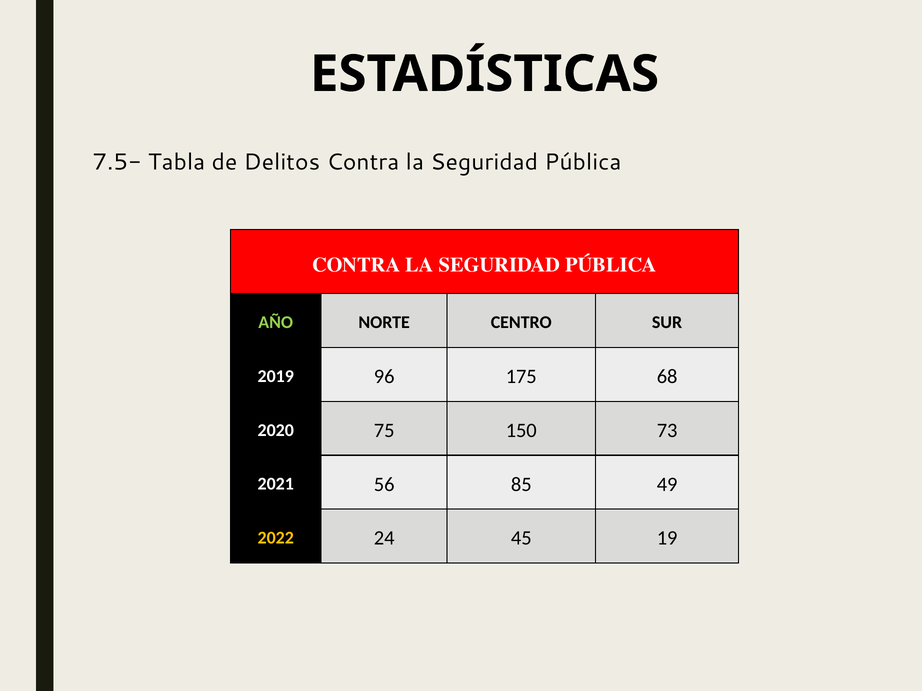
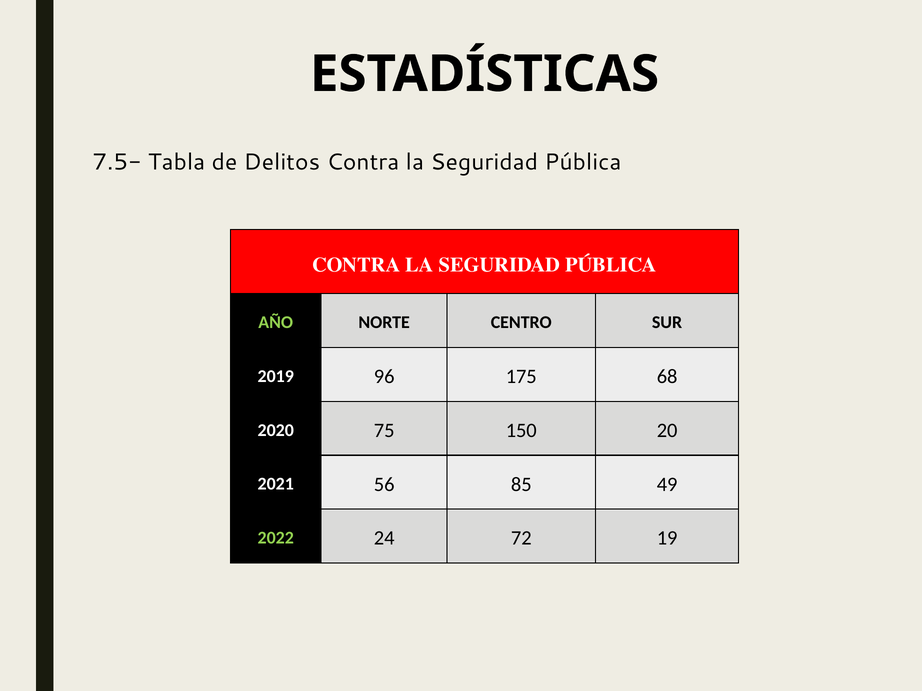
73: 73 -> 20 (667, 431)
2022 colour: yellow -> light green (276, 538)
45: 45 -> 72 (521, 539)
